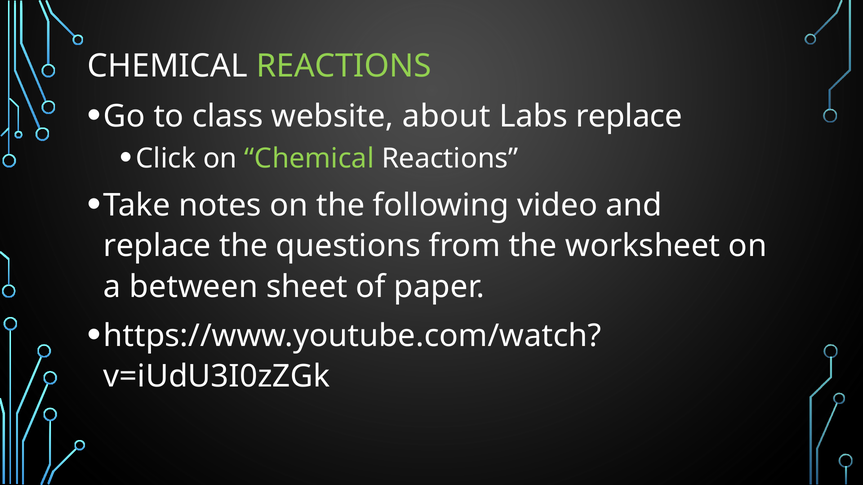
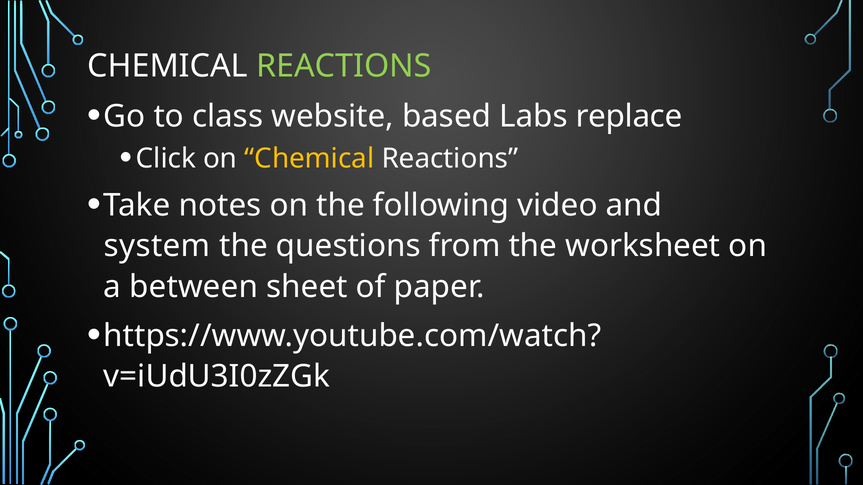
about: about -> based (447, 117)
Chemical colour: light green -> yellow (309, 159)
replace: replace -> system (157, 246)
